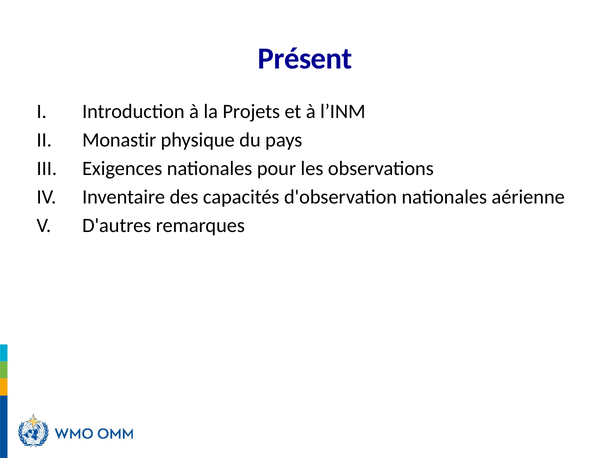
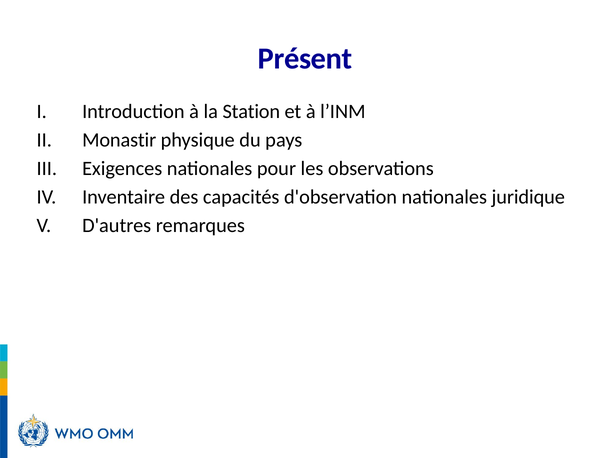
Projets: Projets -> Station (251, 111)
aérienne: aérienne -> juridique (528, 197)
